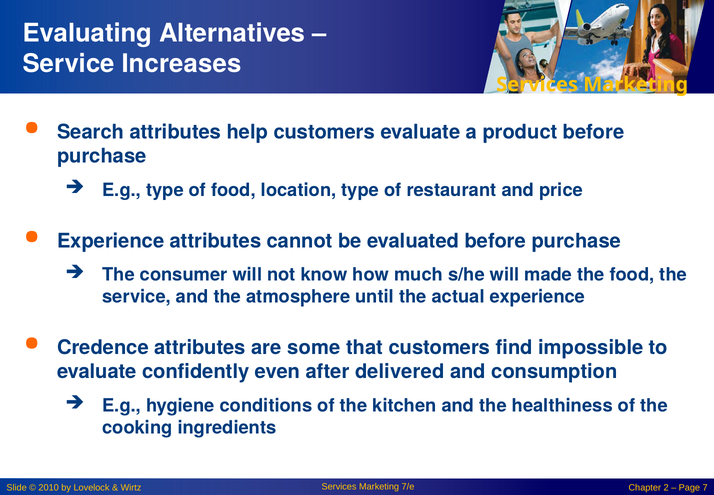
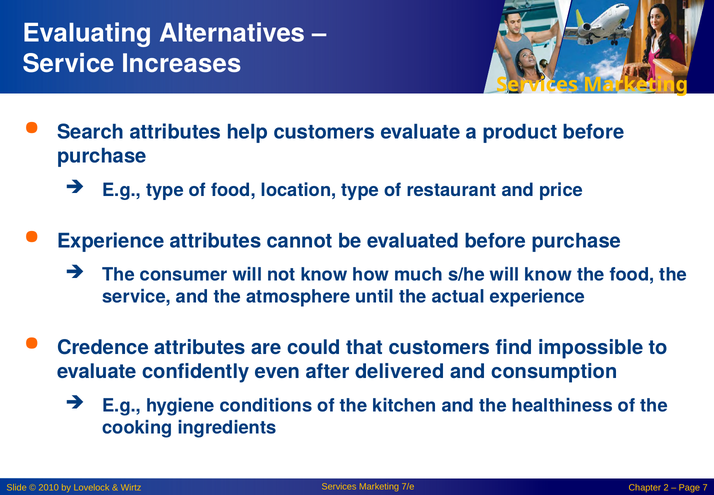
will made: made -> know (548, 275)
some: some -> could (314, 347)
